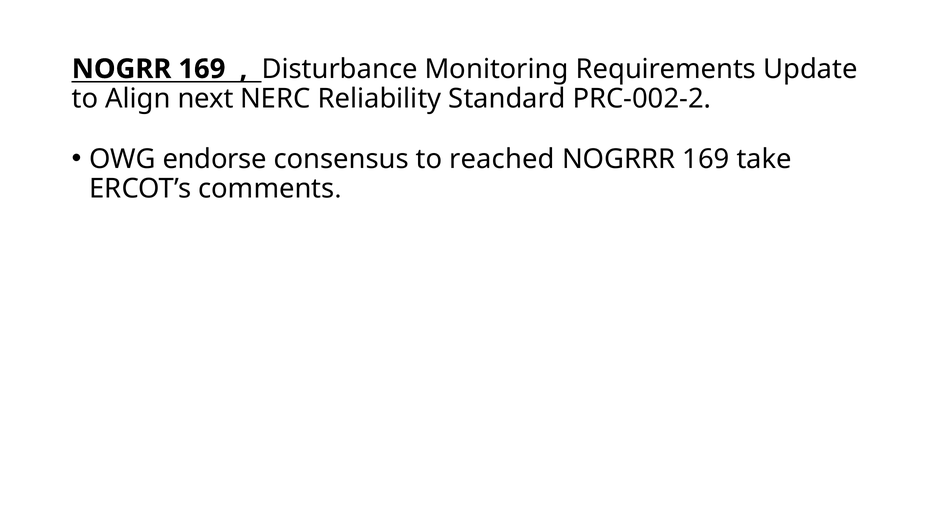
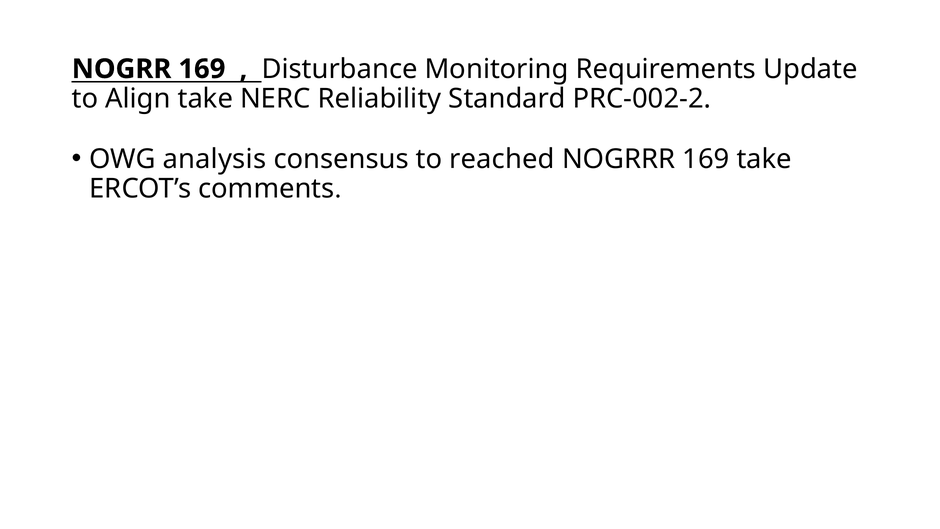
Align next: next -> take (205, 99)
endorse: endorse -> analysis (214, 159)
